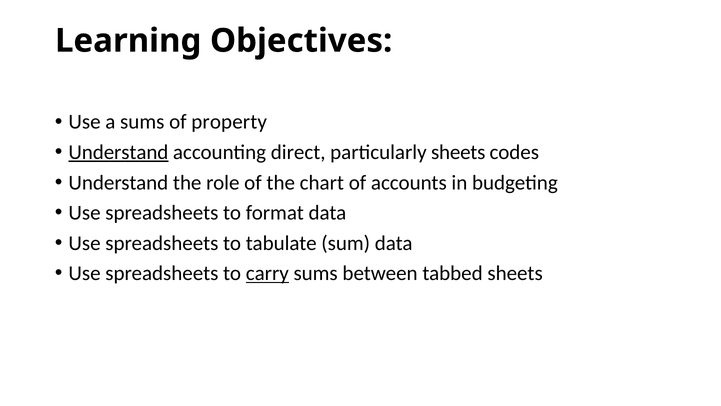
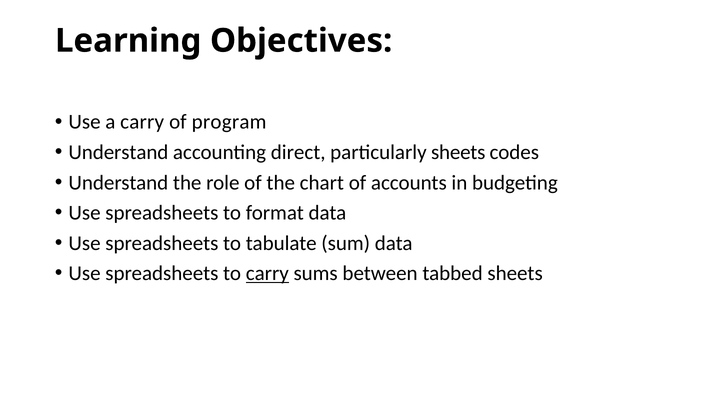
a sums: sums -> carry (142, 122)
property: property -> program (229, 122)
Understand underline: present -> none (118, 152)
